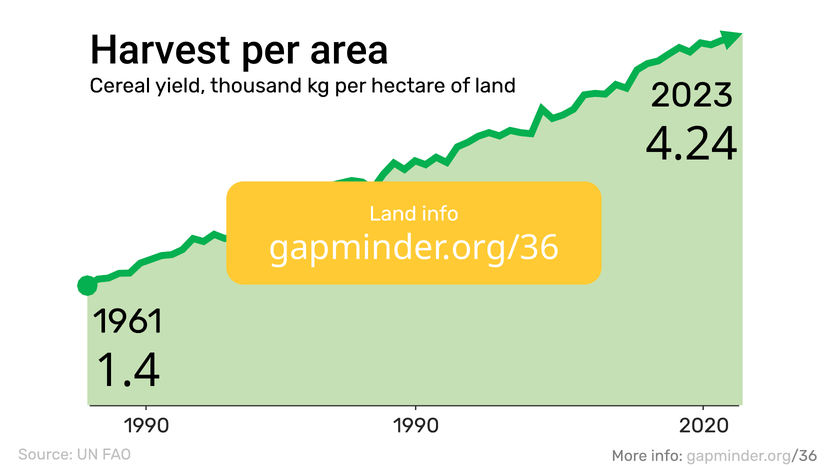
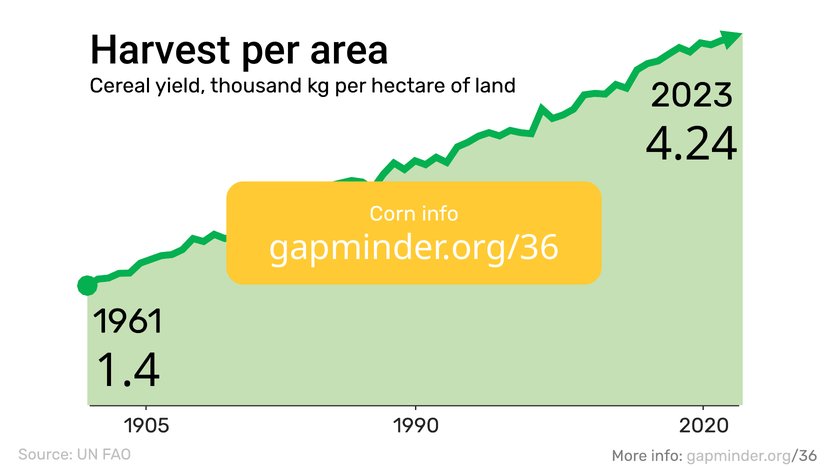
Land: Land -> Corn (393, 214)
1990: 1990 -> 1905 (147, 425)
